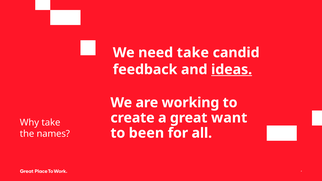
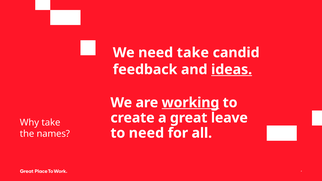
working underline: none -> present (190, 103)
want: want -> leave (229, 118)
to been: been -> need (146, 133)
